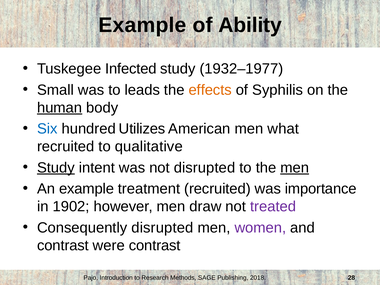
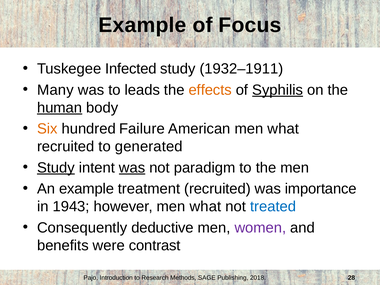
Ability: Ability -> Focus (250, 25)
1932–1977: 1932–1977 -> 1932–1911 (241, 69)
Small: Small -> Many (55, 90)
Syphilis underline: none -> present (278, 90)
Six colour: blue -> orange (47, 129)
Utilizes: Utilizes -> Failure (142, 129)
qualitative: qualitative -> generated (149, 147)
was underline: none -> present (132, 168)
not disrupted: disrupted -> paradigm (205, 168)
men underline: present -> none (295, 168)
1902: 1902 -> 1943 (71, 207)
however men draw: draw -> what (205, 207)
treated colour: purple -> blue (273, 207)
Consequently disrupted: disrupted -> deductive (162, 228)
contrast: contrast -> benefits (63, 245)
